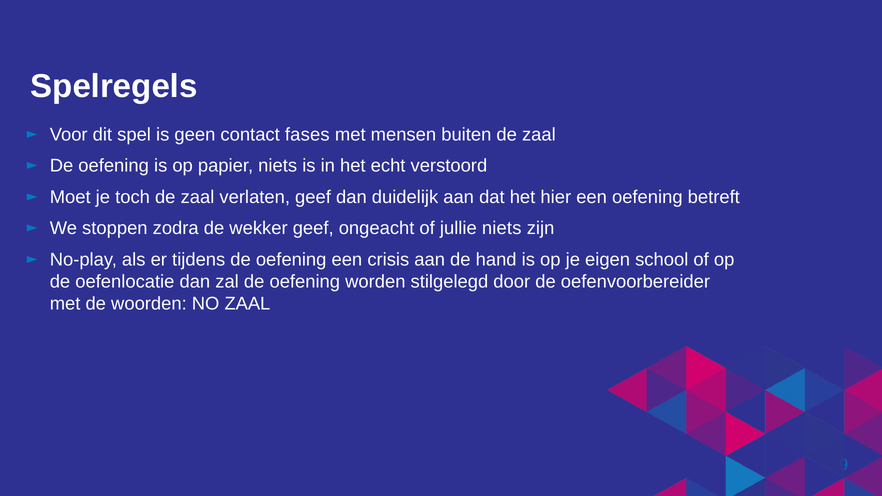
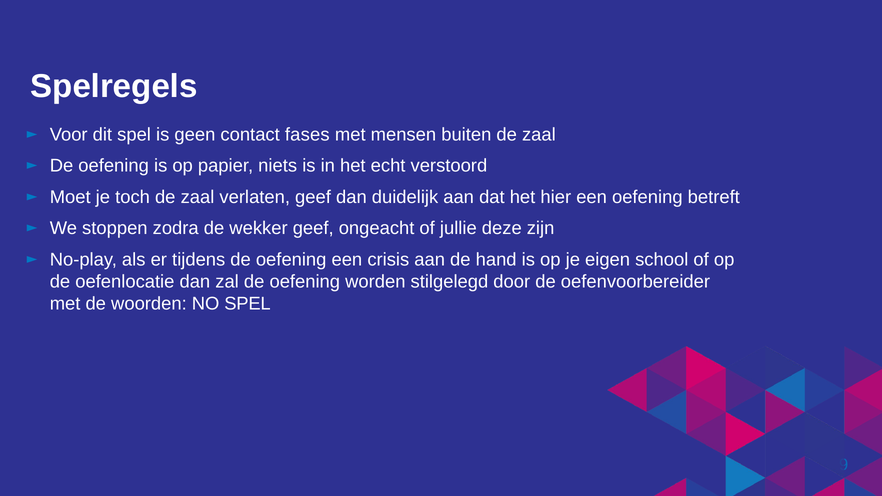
jullie niets: niets -> deze (502, 228)
NO ZAAL: ZAAL -> SPEL (248, 304)
